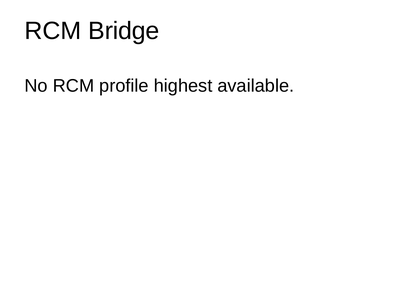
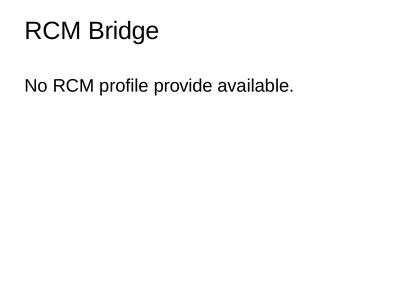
highest: highest -> provide (183, 86)
